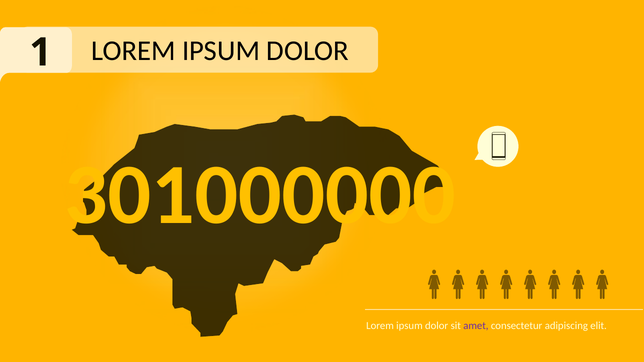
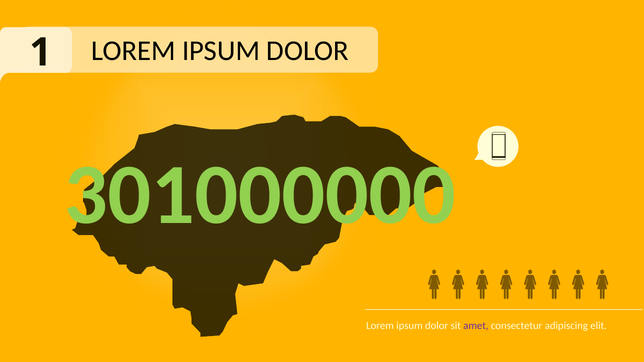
301000000 colour: yellow -> light green (260, 195)
